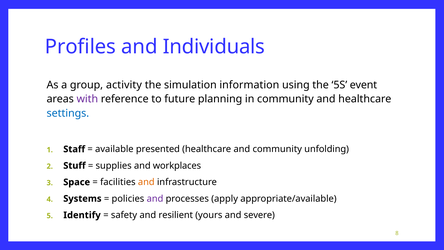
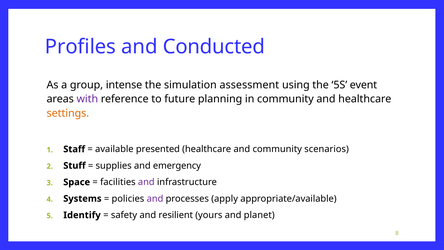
Individuals: Individuals -> Conducted (214, 47)
activity: activity -> intense (124, 85)
information: information -> assessment (249, 85)
settings colour: blue -> orange (68, 113)
unfolding: unfolding -> scenarios (327, 149)
workplaces: workplaces -> emergency (177, 166)
and colour: orange -> purple (146, 182)
severe: severe -> planet (259, 215)
